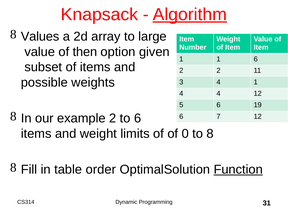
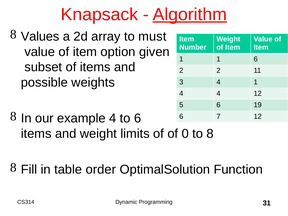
large: large -> must (152, 36)
then: then -> item (85, 52)
example 2: 2 -> 4 (113, 118)
Function underline: present -> none (238, 170)
